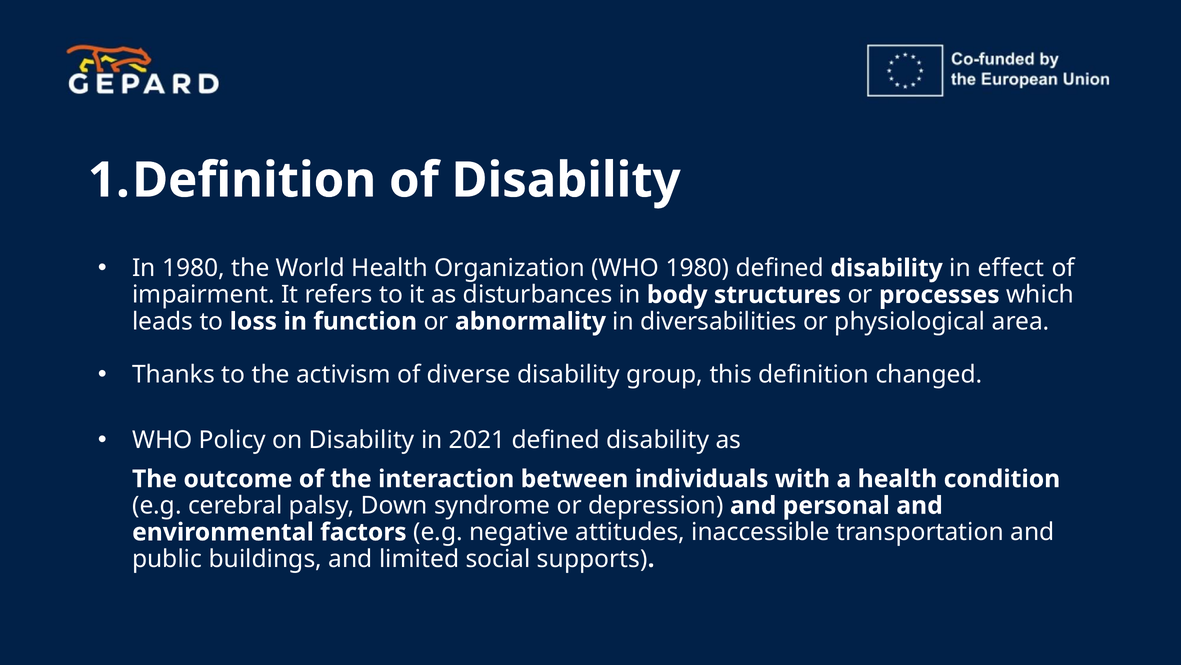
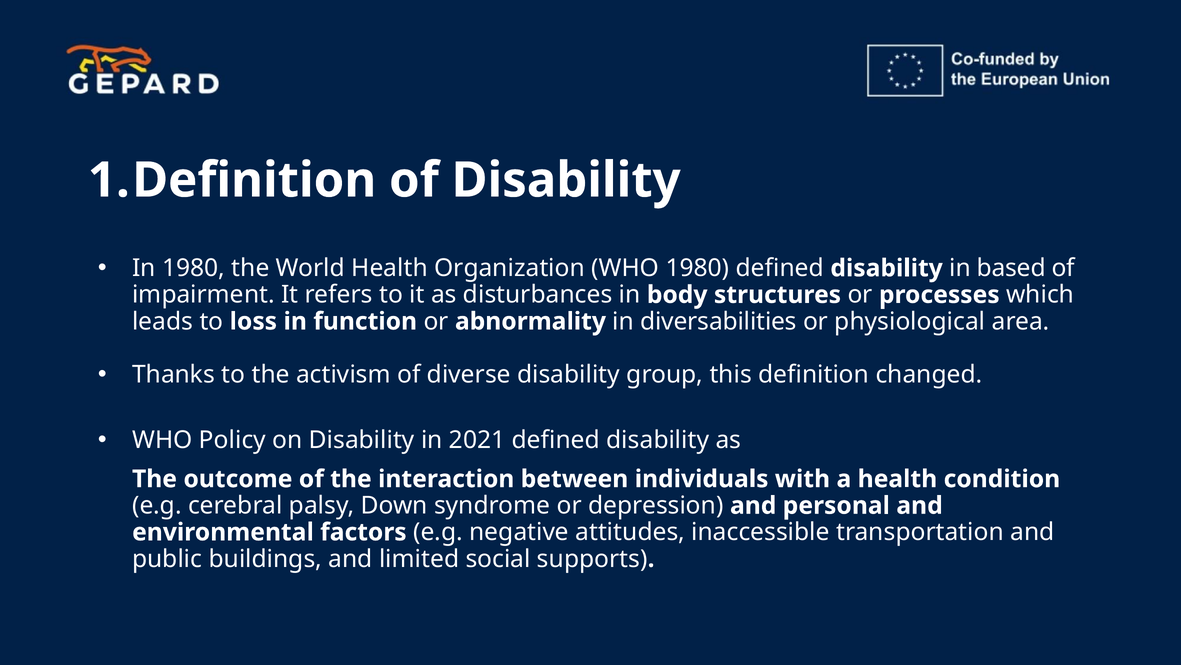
effect: effect -> based (1011, 268)
